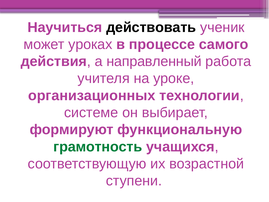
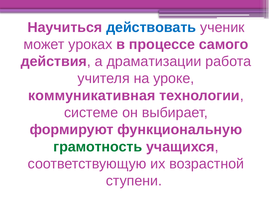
действовать colour: black -> blue (151, 27)
направленный: направленный -> драматизации (154, 61)
организационных: организационных -> коммуникативная (92, 95)
